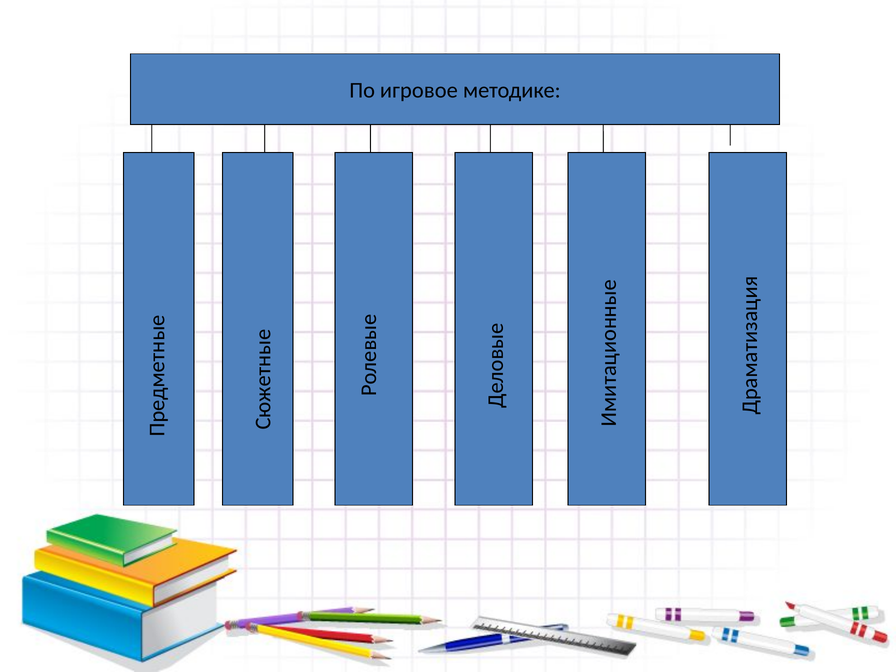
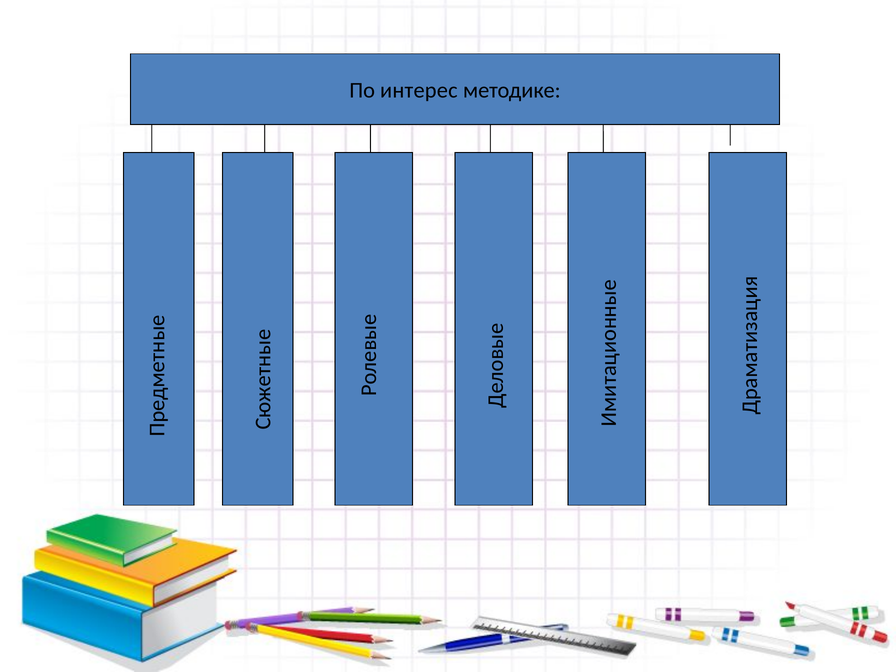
игровое: игровое -> интерес (419, 91)
